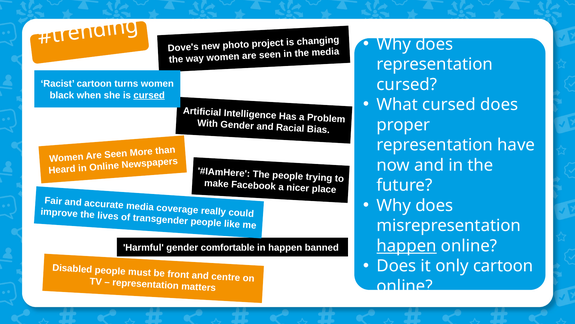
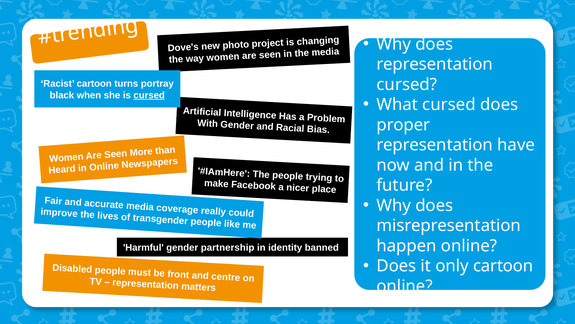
turns women: women -> portray (157, 84)
happen underline: present -> none (407, 245)
comfortable: comfortable -> partnership (228, 247)
in happen: happen -> identity (285, 247)
